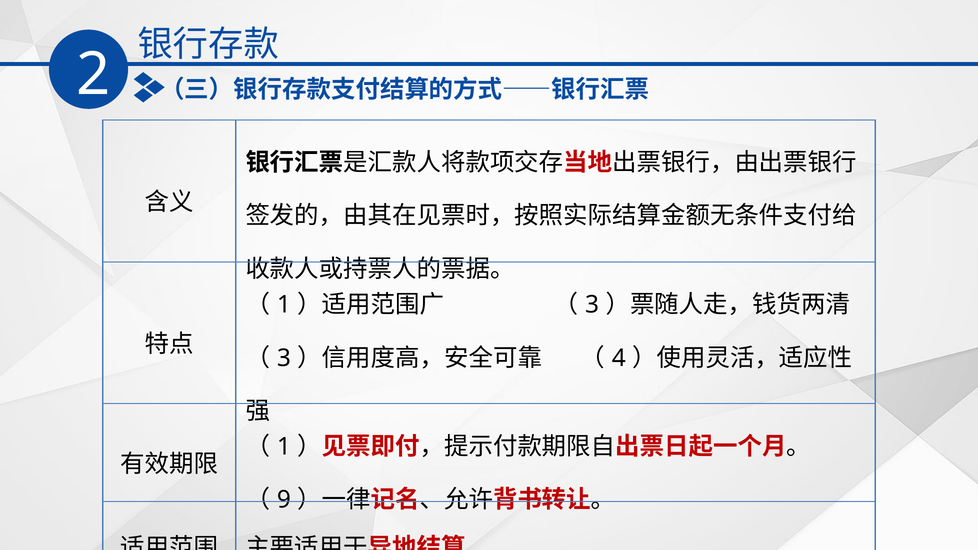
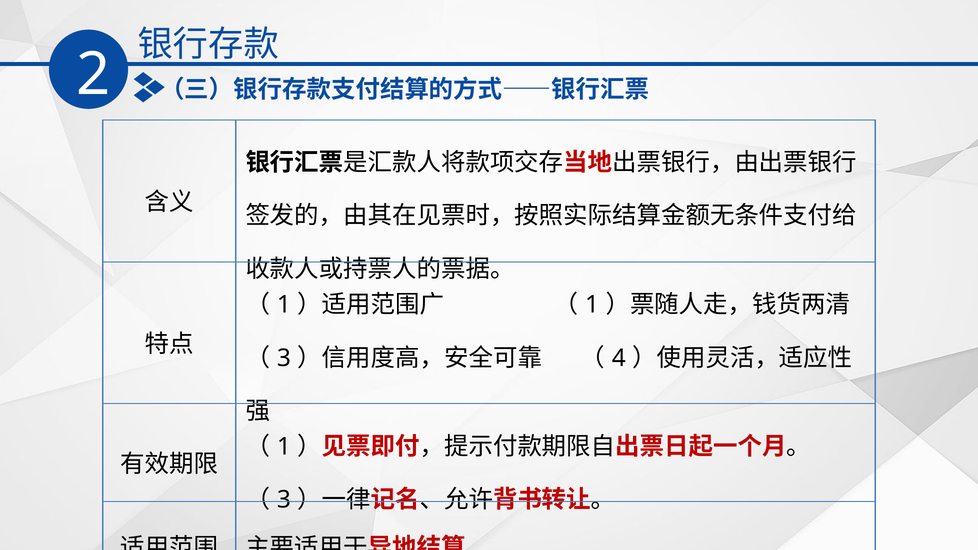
3: 3 -> 1 (592, 305)
9: 9 -> 3 (284, 500)
